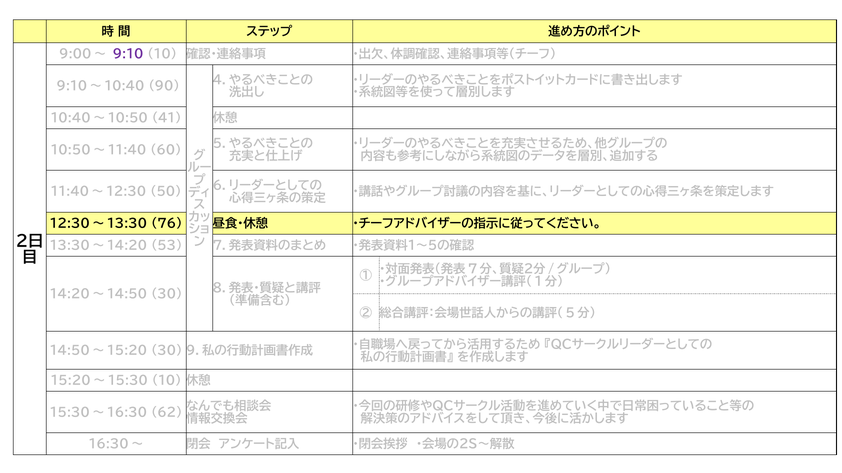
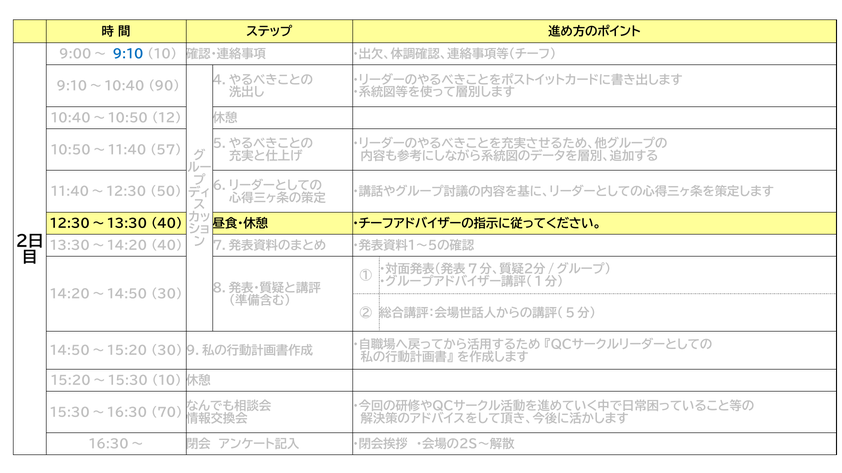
9:10 colour: purple -> blue (128, 54)
41: 41 -> 12 (167, 118)
60: 60 -> 57 (166, 150)
12:30～13:30 76: 76 -> 40 (167, 224)
13:30～14:20 53: 53 -> 40 (167, 246)
62: 62 -> 70 (167, 413)
